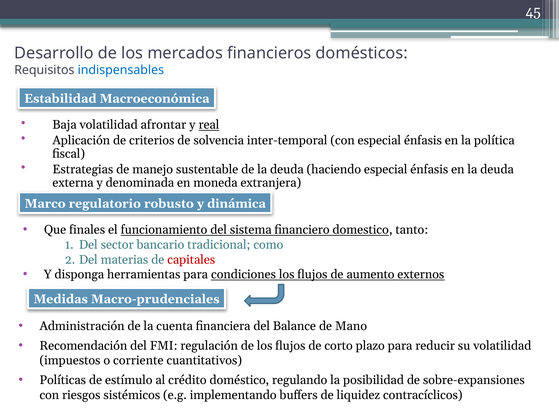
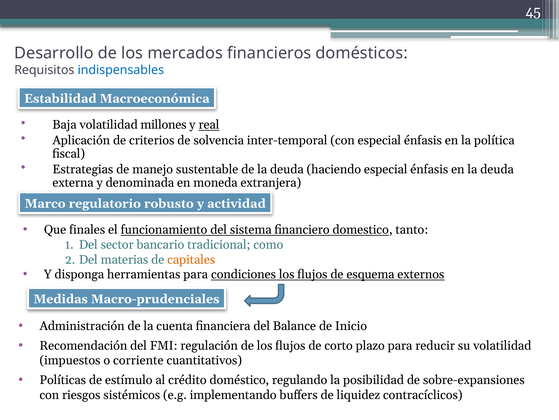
afrontar: afrontar -> millones (164, 125)
dinámica: dinámica -> actividad (236, 203)
capitales colour: red -> orange (191, 259)
aumento: aumento -> esquema (371, 274)
Mano: Mano -> Inicio (351, 325)
